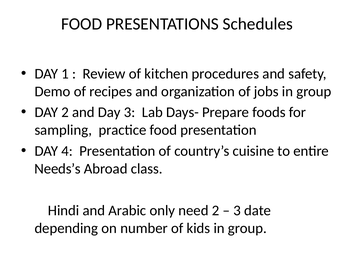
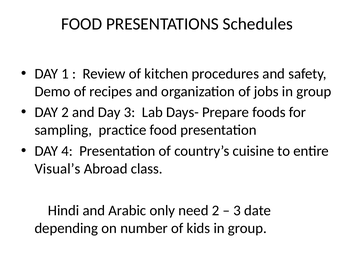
Needs’s: Needs’s -> Visual’s (57, 168)
